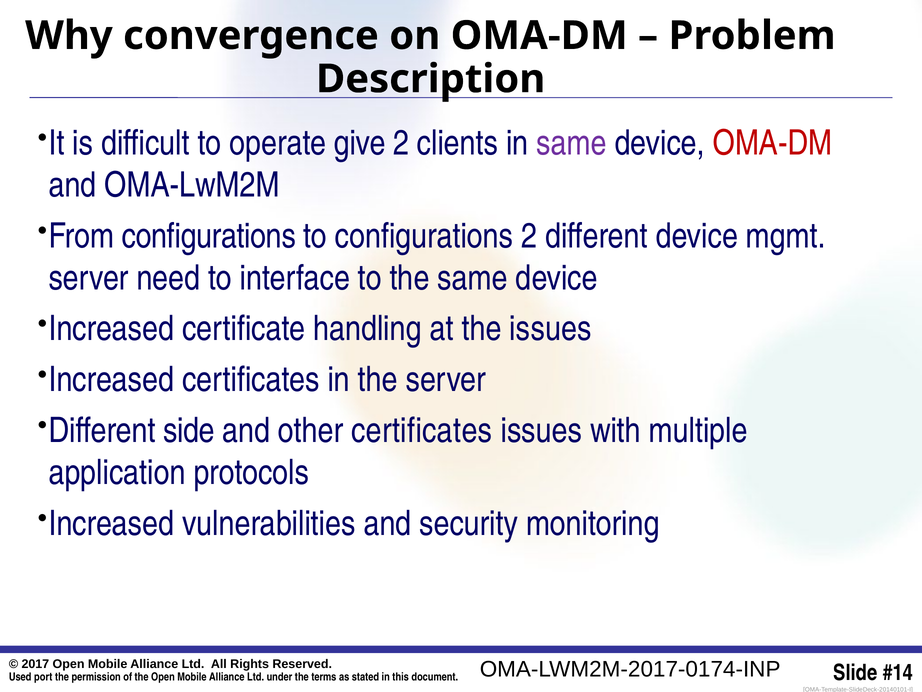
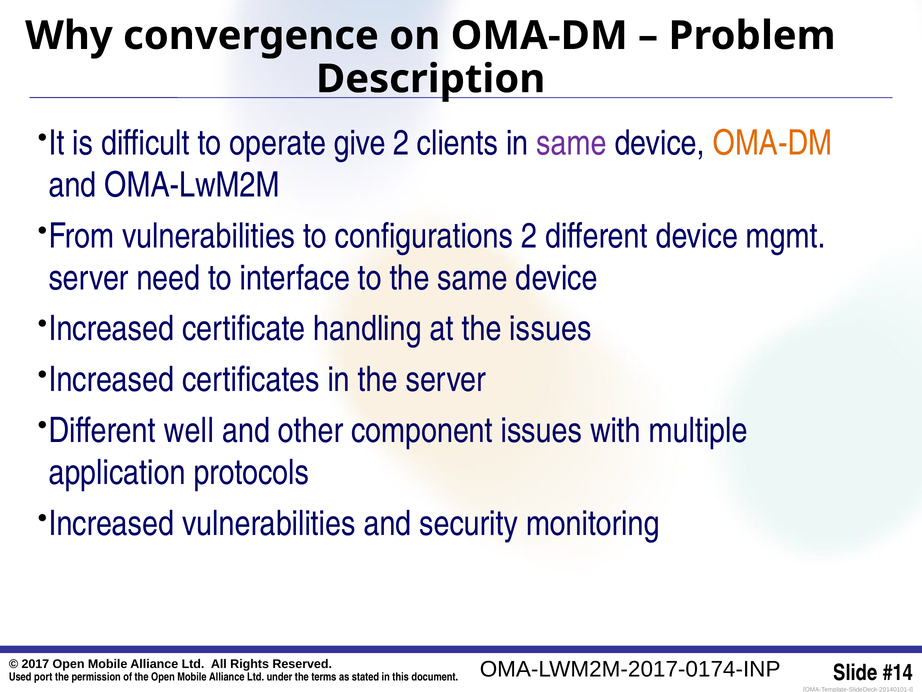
OMA-DM colour: red -> orange (772, 143)
From configurations: configurations -> vulnerabilities (209, 236)
side: side -> well (189, 430)
other certificates: certificates -> component (422, 430)
